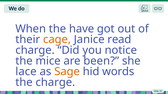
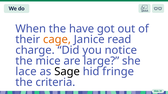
been: been -> large (101, 61)
Sage colour: orange -> black (67, 72)
words: words -> fringe (118, 72)
the charge: charge -> criteria (55, 83)
